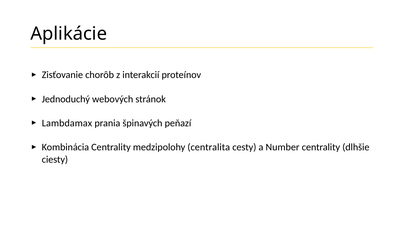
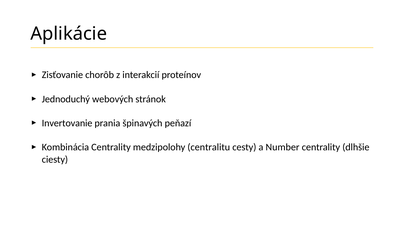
Lambdamax: Lambdamax -> Invertovanie (67, 123)
centralita: centralita -> centralitu (209, 147)
